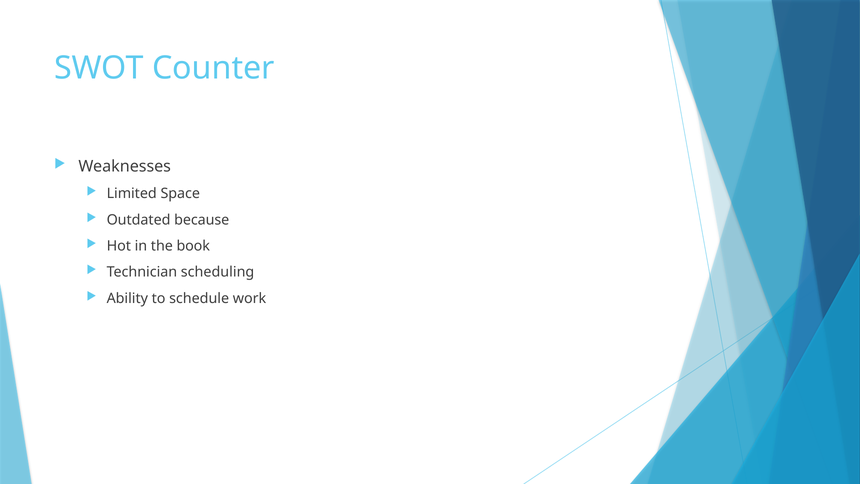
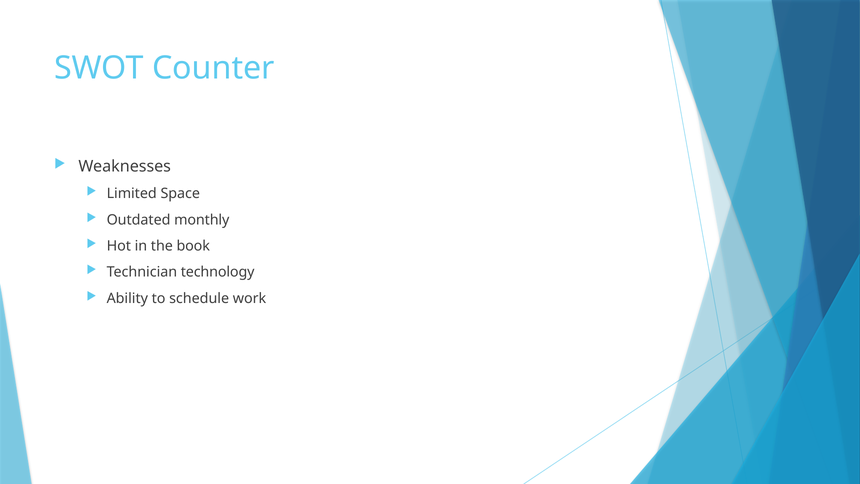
because: because -> monthly (202, 220)
scheduling: scheduling -> technology (218, 272)
